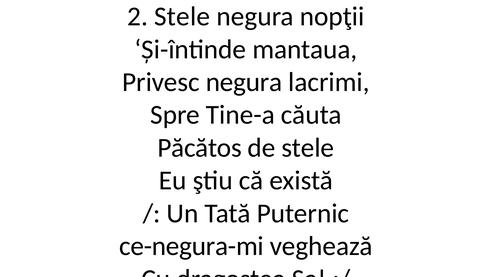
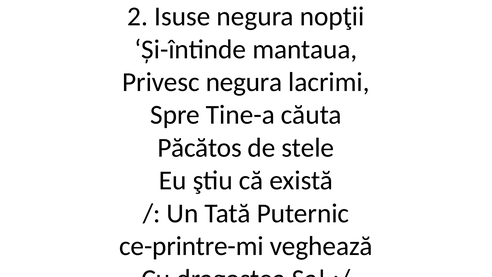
2 Stele: Stele -> Isuse (182, 16)
ce-negura-mi: ce-negura-mi -> ce-printre-mi (191, 246)
